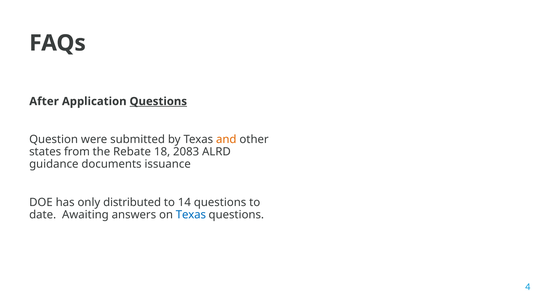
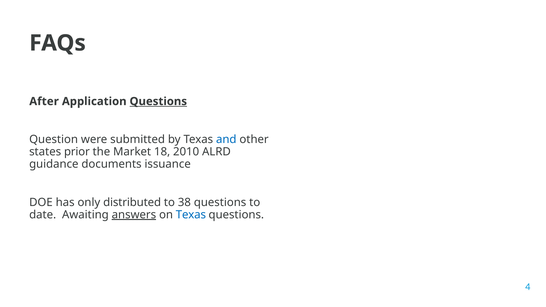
and colour: orange -> blue (226, 140)
from: from -> prior (77, 152)
Rebate: Rebate -> Market (132, 152)
2083: 2083 -> 2010 (186, 152)
14: 14 -> 38 (184, 202)
answers underline: none -> present (134, 215)
